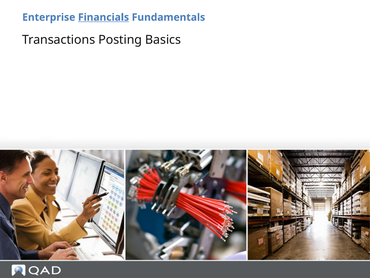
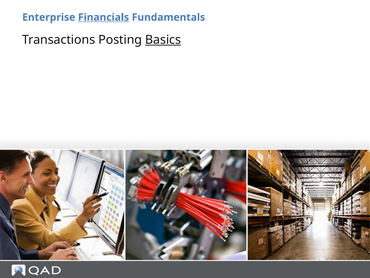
Basics underline: none -> present (163, 40)
